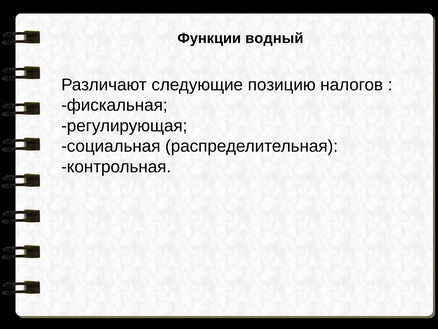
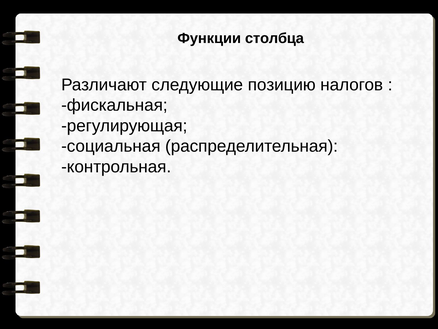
водный: водный -> столбца (274, 38)
